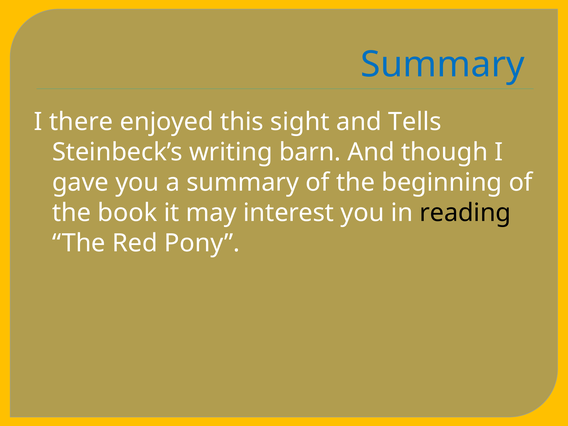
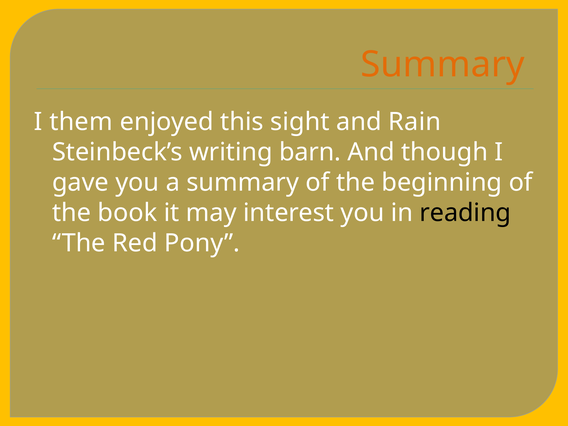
Summary colour: blue -> orange (443, 65)
there: there -> them (81, 122)
Tells: Tells -> Rain (415, 122)
